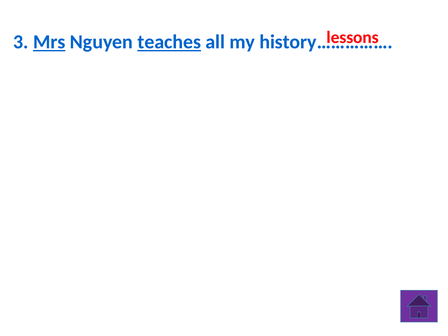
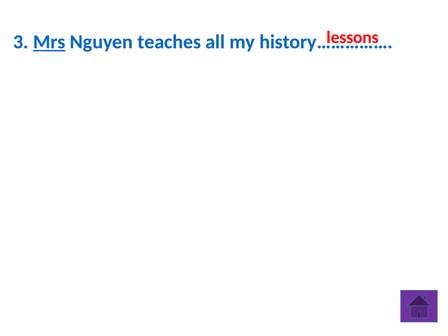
teaches underline: present -> none (169, 42)
